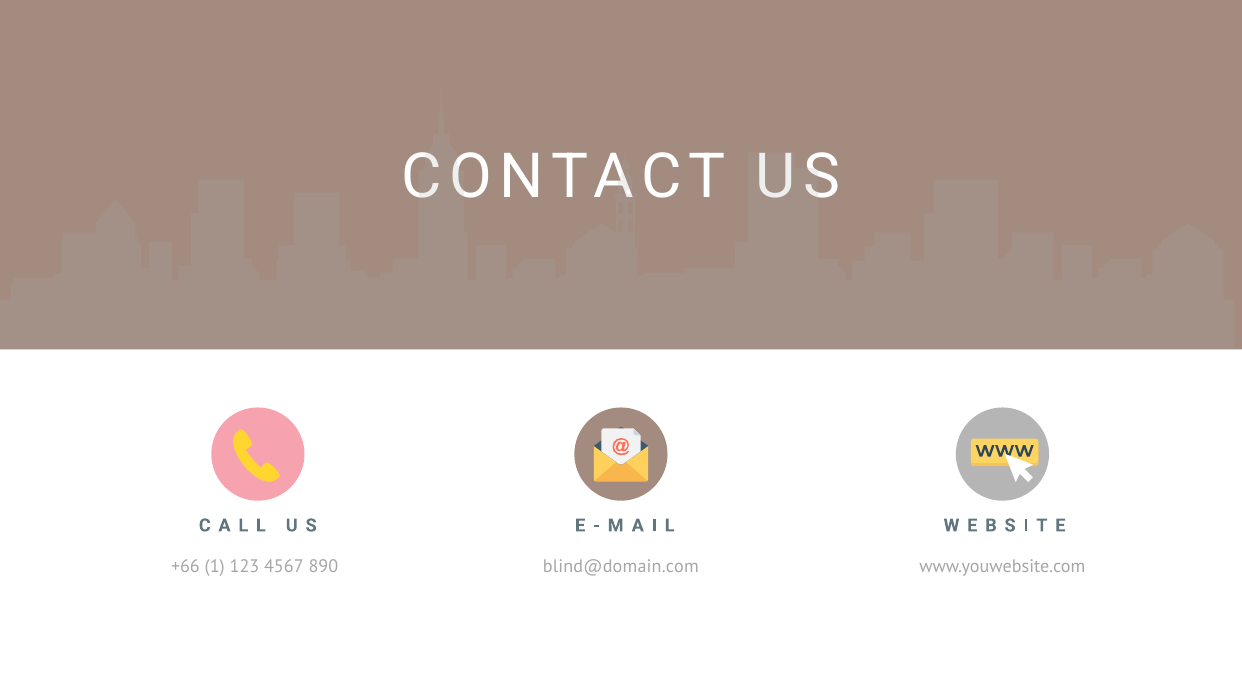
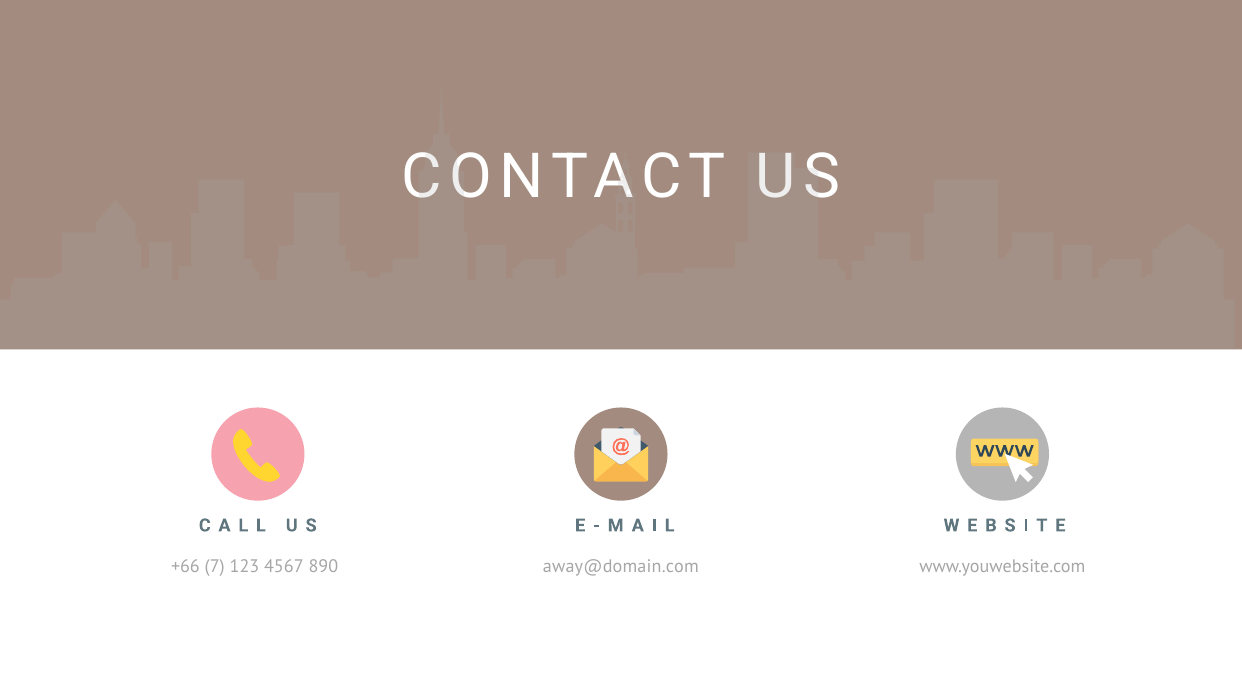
1: 1 -> 7 (215, 566)
blind@domain.com: blind@domain.com -> away@domain.com (621, 566)
